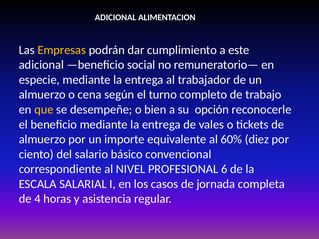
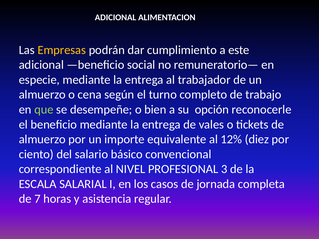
que colour: yellow -> light green (44, 110)
60%: 60% -> 12% (231, 139)
6: 6 -> 3 (224, 169)
4: 4 -> 7 (37, 199)
